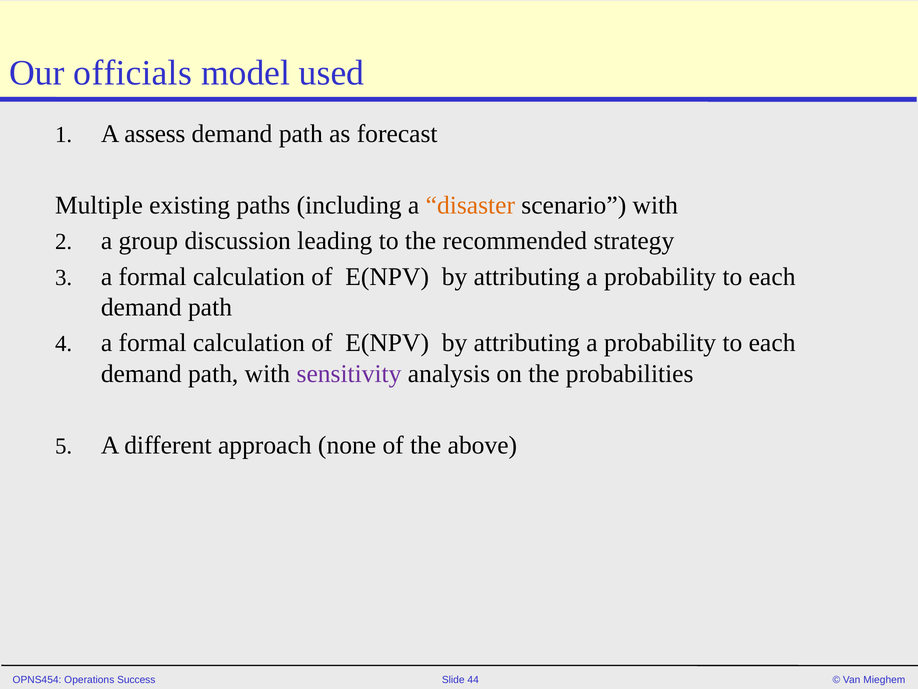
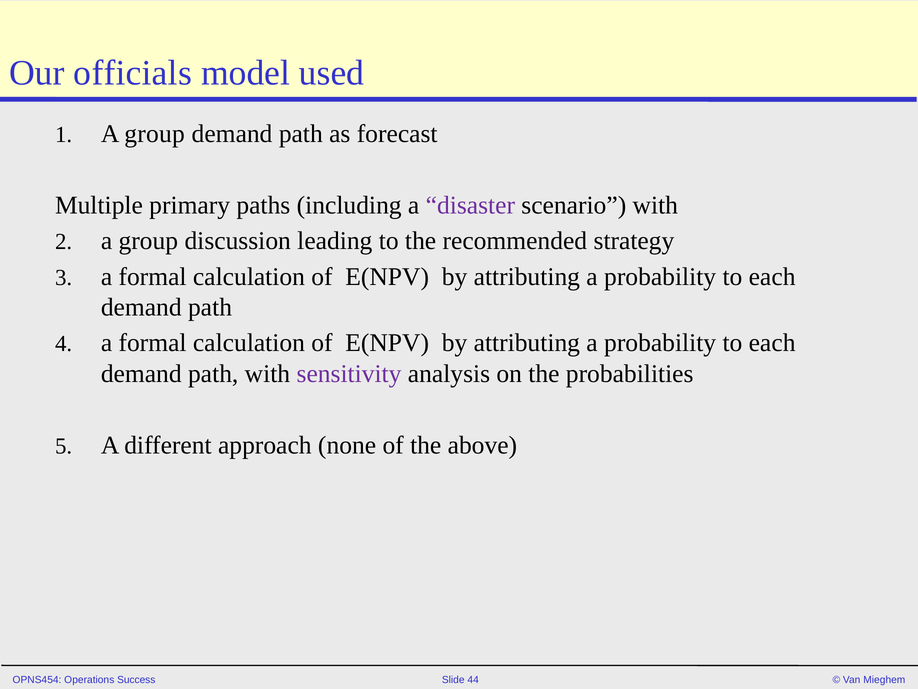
assess: assess -> group (155, 134)
existing: existing -> primary (190, 205)
disaster colour: orange -> purple (470, 205)
